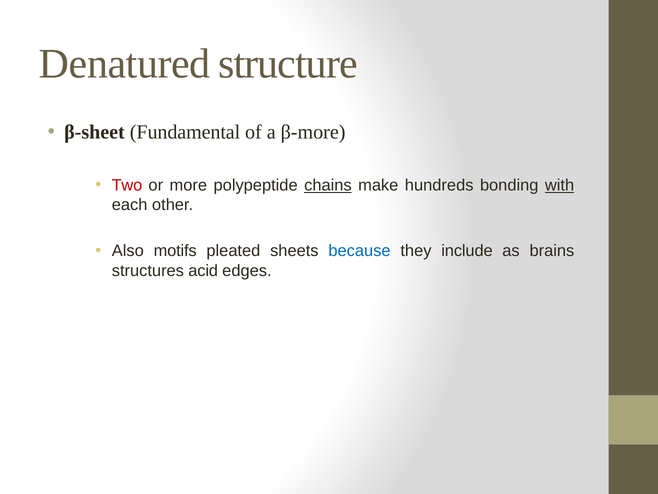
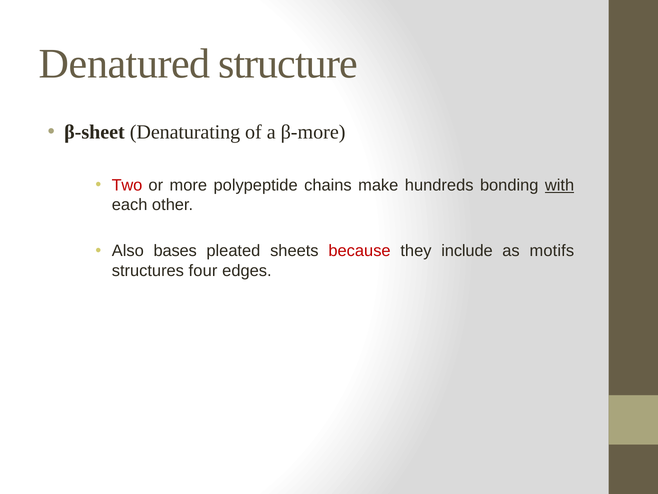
Fundamental: Fundamental -> Denaturating (185, 132)
chains underline: present -> none (328, 185)
motifs: motifs -> bases (175, 251)
because colour: blue -> red (360, 251)
brains: brains -> motifs (552, 251)
acid: acid -> four (203, 271)
